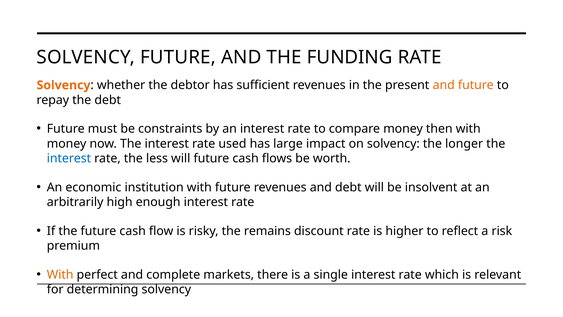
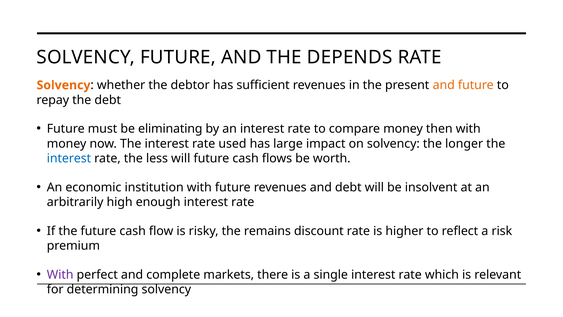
FUNDING: FUNDING -> DEPENDS (350, 57)
constraints: constraints -> eliminating (170, 129)
With colour: orange -> purple (60, 274)
